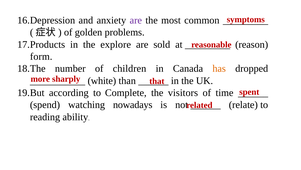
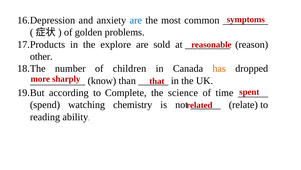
are colour: purple -> blue (136, 20)
form: form -> other (41, 56)
white: white -> know (102, 80)
visitors: visitors -> science (183, 92)
nowadays: nowadays -> chemistry (133, 104)
